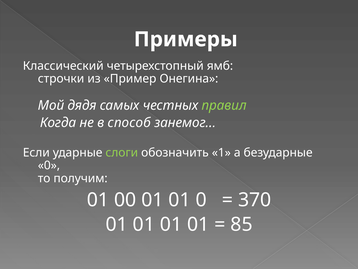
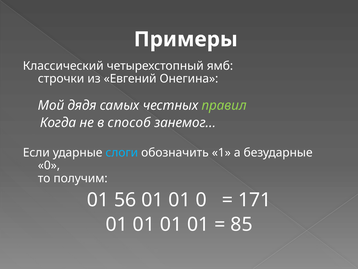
Пример: Пример -> Евгений (130, 79)
слоги colour: light green -> light blue (122, 152)
00: 00 -> 56 (125, 200)
370: 370 -> 171 (255, 200)
